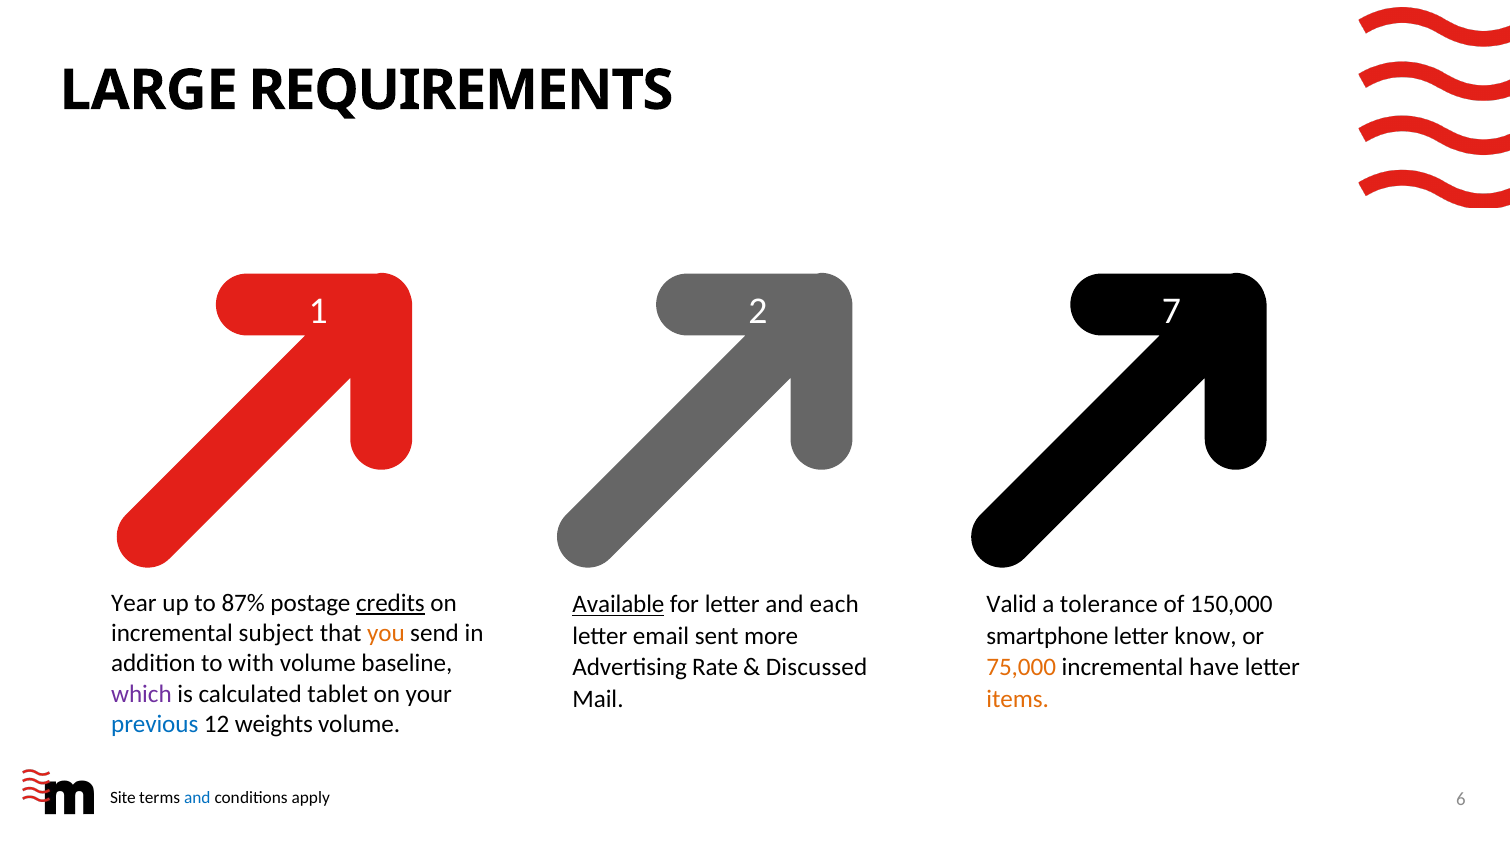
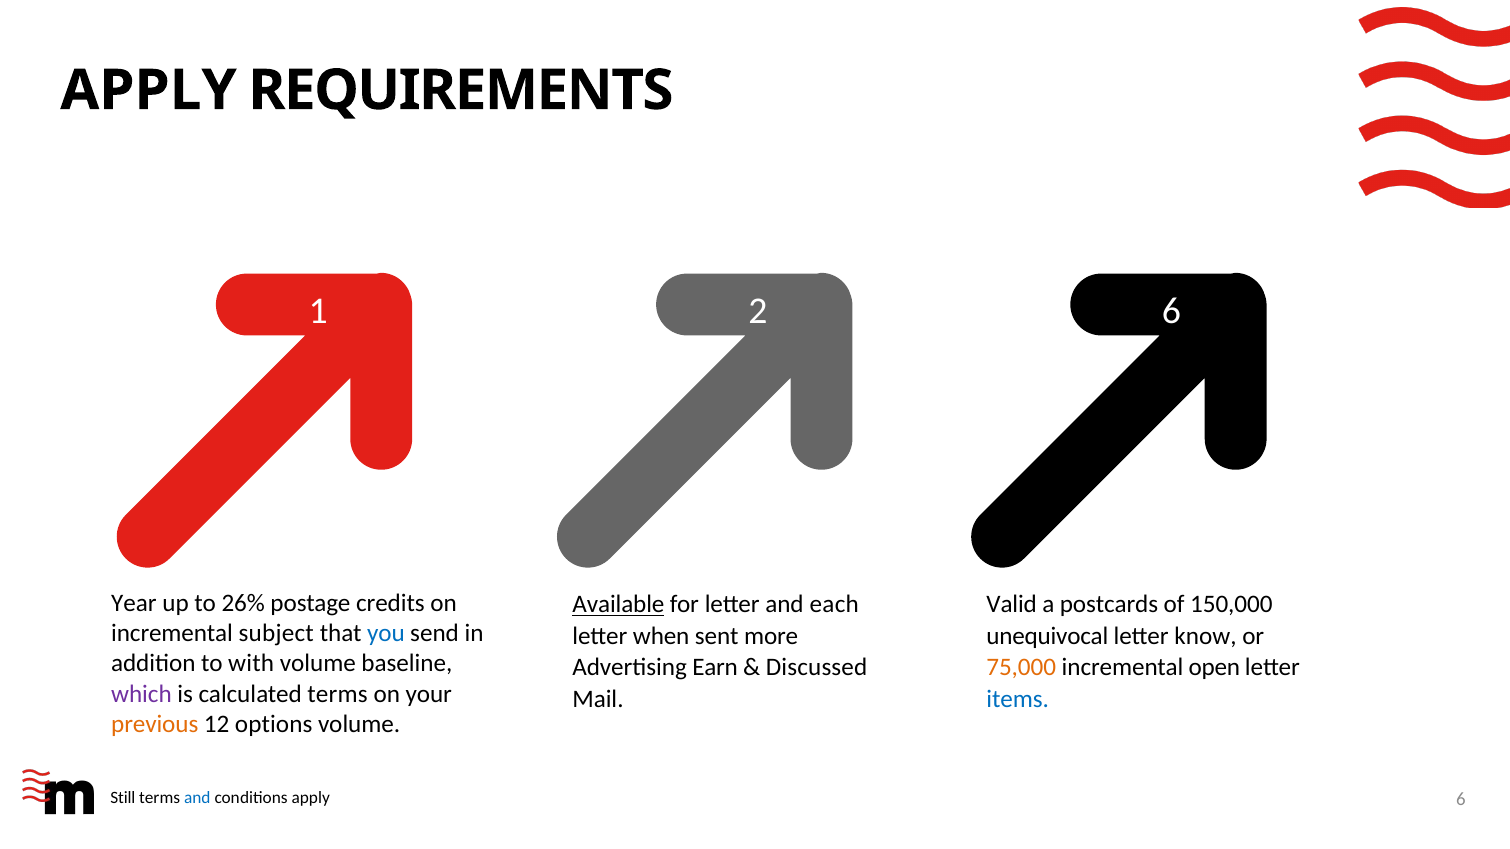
LARGE: LARGE -> APPLY (148, 90)
2 7: 7 -> 6 (1171, 312)
87%: 87% -> 26% (243, 604)
credits underline: present -> none (390, 604)
tolerance: tolerance -> postcards (1109, 605)
you colour: orange -> blue (386, 634)
email: email -> when (661, 636)
smartphone: smartphone -> unequivocal (1047, 636)
Rate: Rate -> Earn (715, 668)
have: have -> open (1214, 668)
calculated tablet: tablet -> terms (338, 694)
items colour: orange -> blue (1018, 699)
previous colour: blue -> orange (155, 724)
weights: weights -> options (274, 724)
Site: Site -> Still (123, 798)
